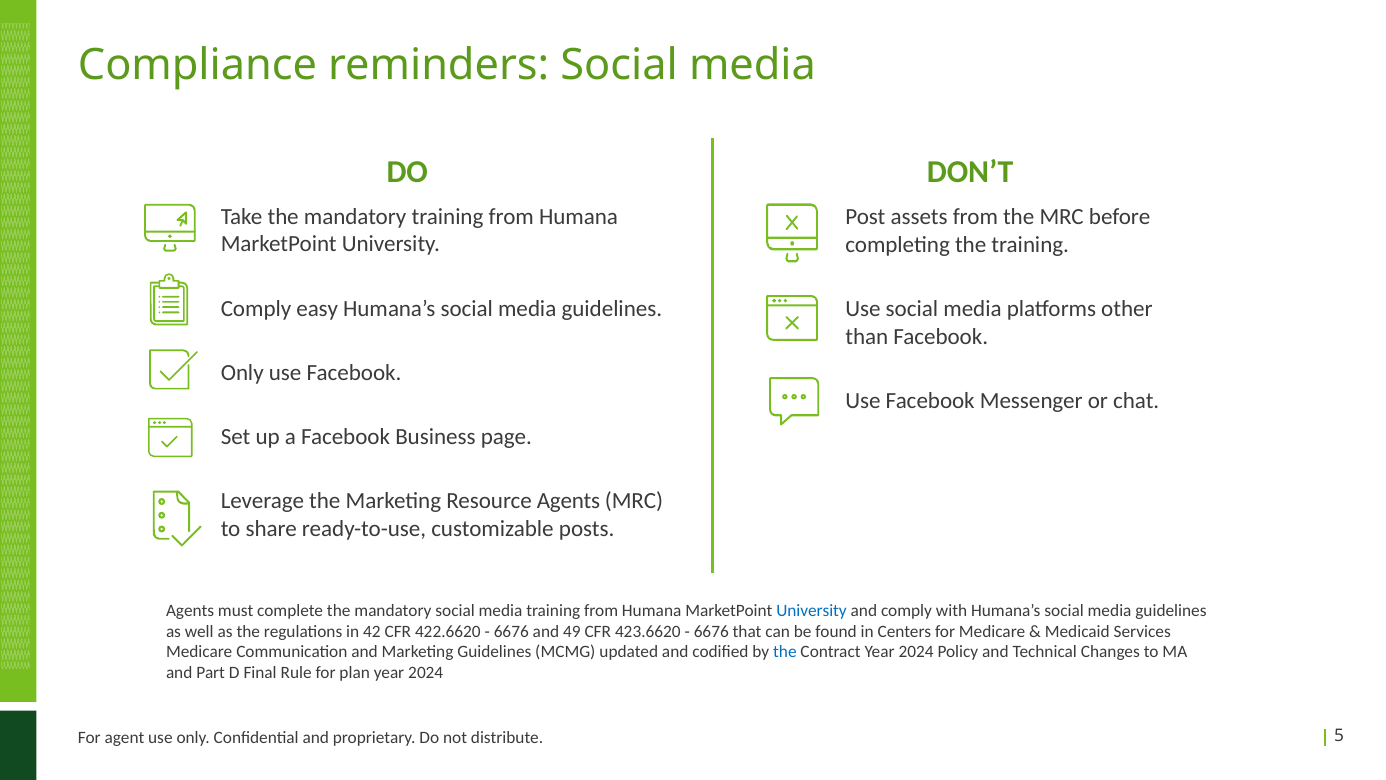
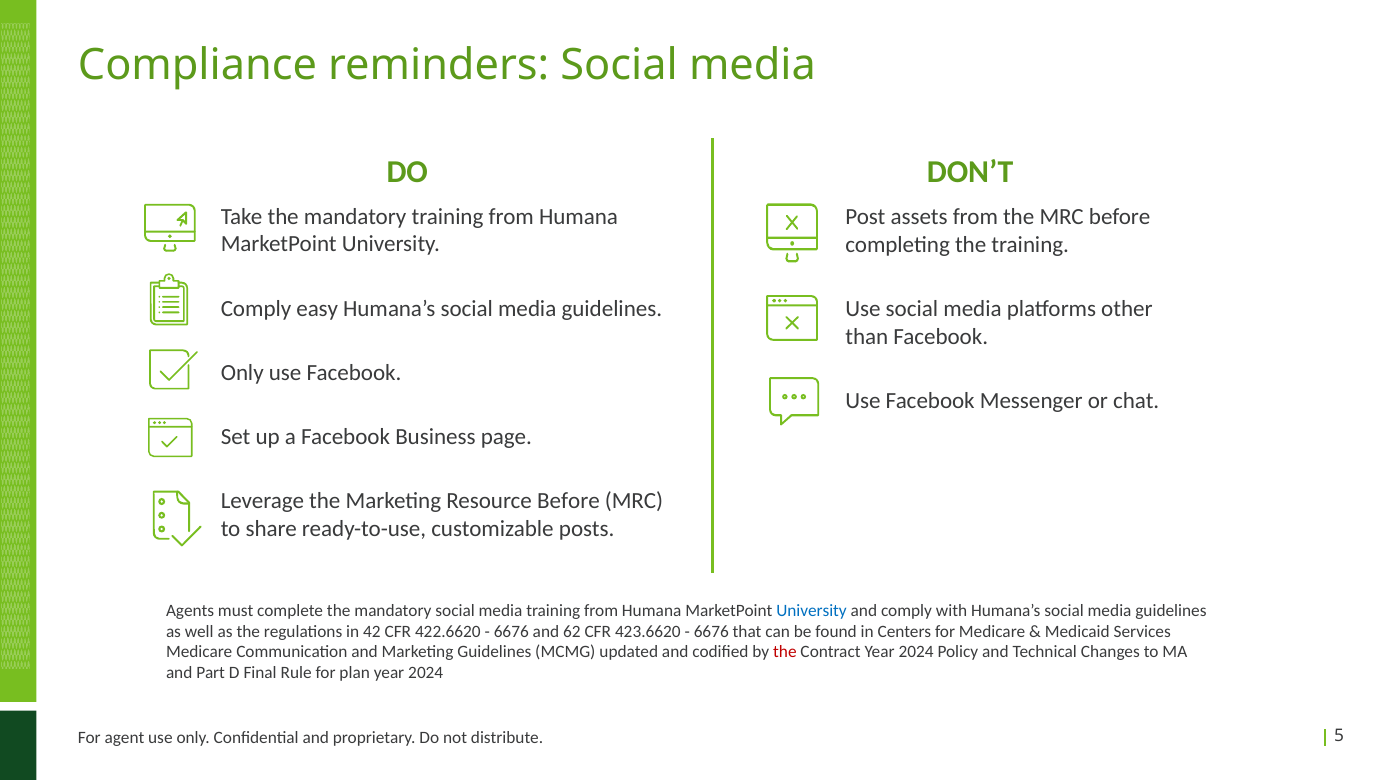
Resource Agents: Agents -> Before (568, 501)
49: 49 -> 62 (572, 631)
the colour: blue -> red (785, 652)
